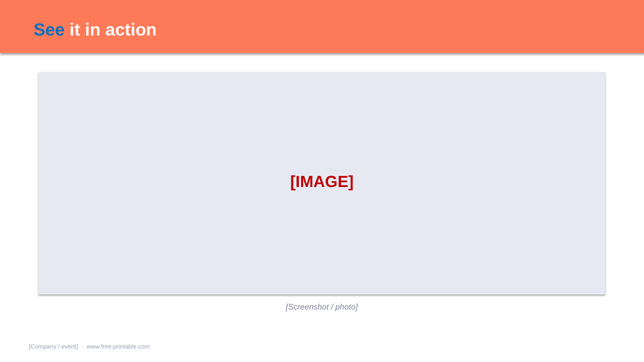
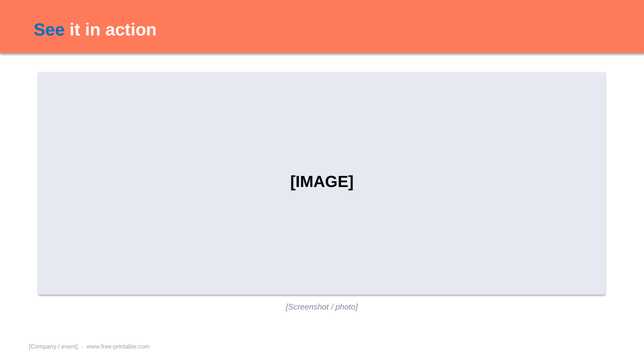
IMAGE colour: red -> black (322, 182)
